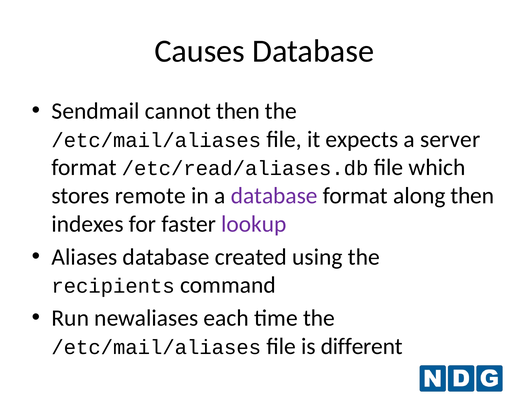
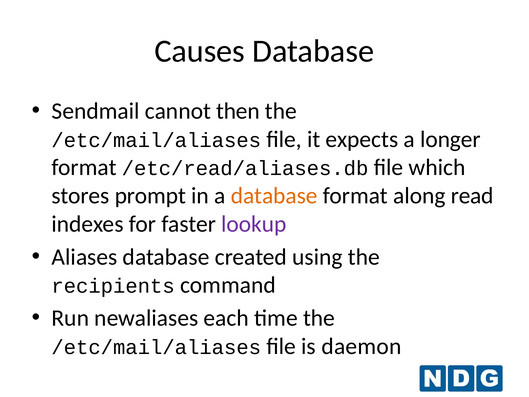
server: server -> longer (450, 139)
remote: remote -> prompt (150, 196)
database colour: purple -> orange (274, 196)
along then: then -> read (472, 196)
different: different -> daemon (361, 346)
